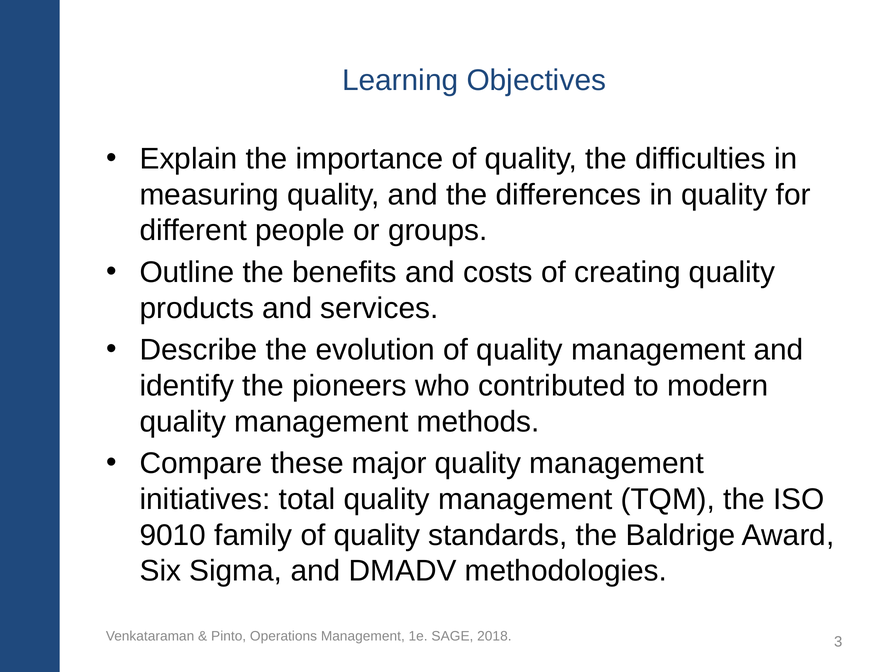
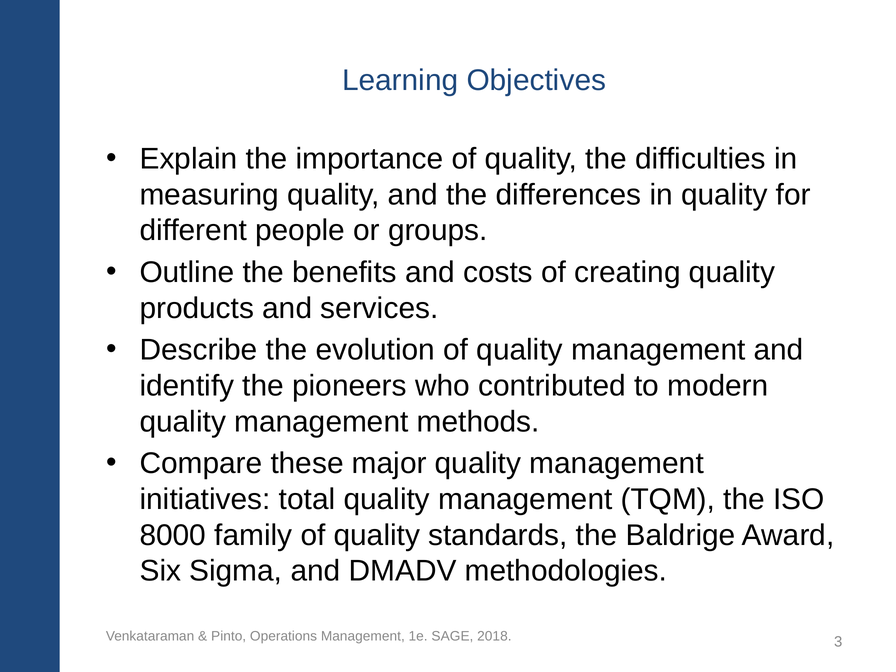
9010: 9010 -> 8000 (173, 535)
